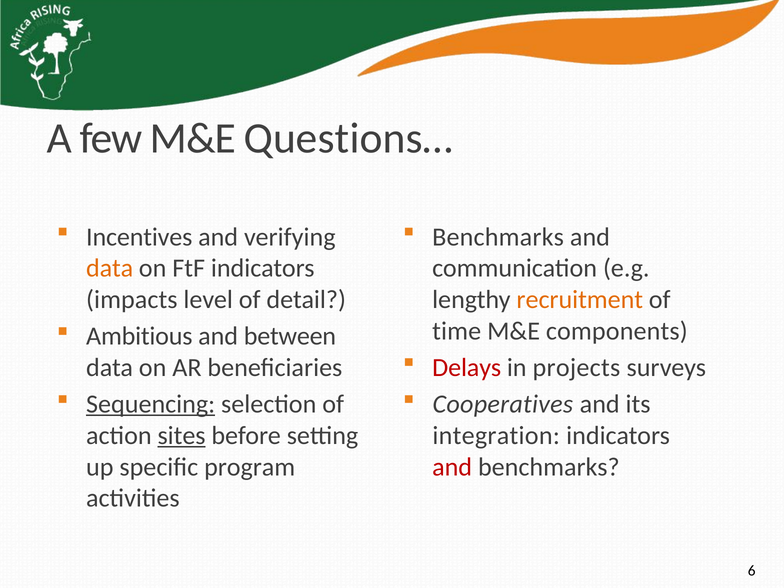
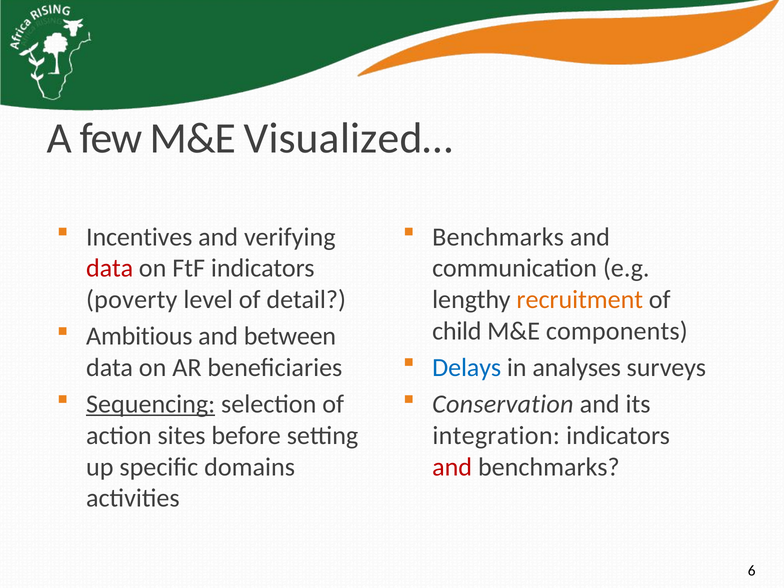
Questions…: Questions… -> Visualized… (348, 138)
data colour: orange -> red (110, 268)
impacts: impacts -> poverty (132, 300)
time: time -> child (457, 331)
Delays colour: red -> blue (467, 368)
projects: projects -> analyses (577, 368)
Cooperatives: Cooperatives -> Conservation (503, 404)
sites underline: present -> none (182, 436)
program: program -> domains (250, 467)
